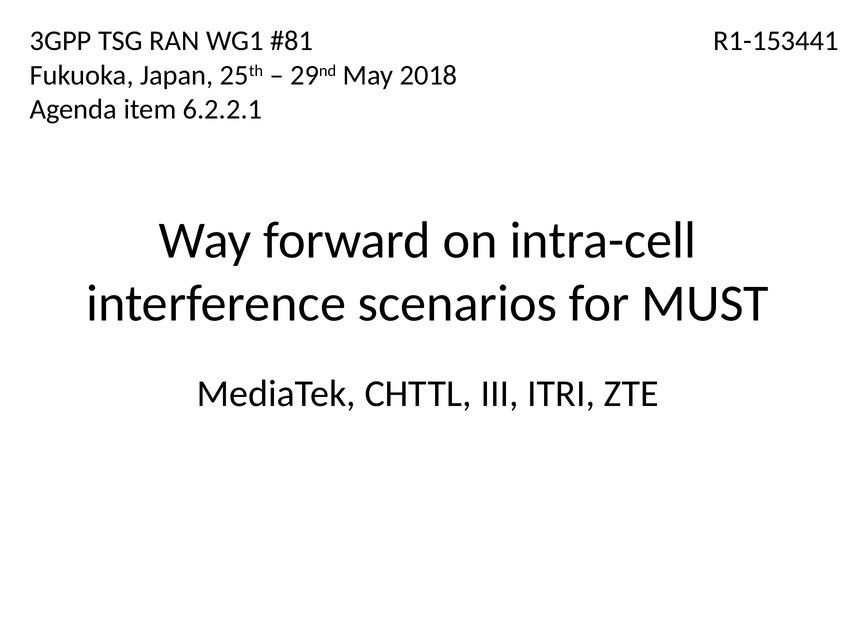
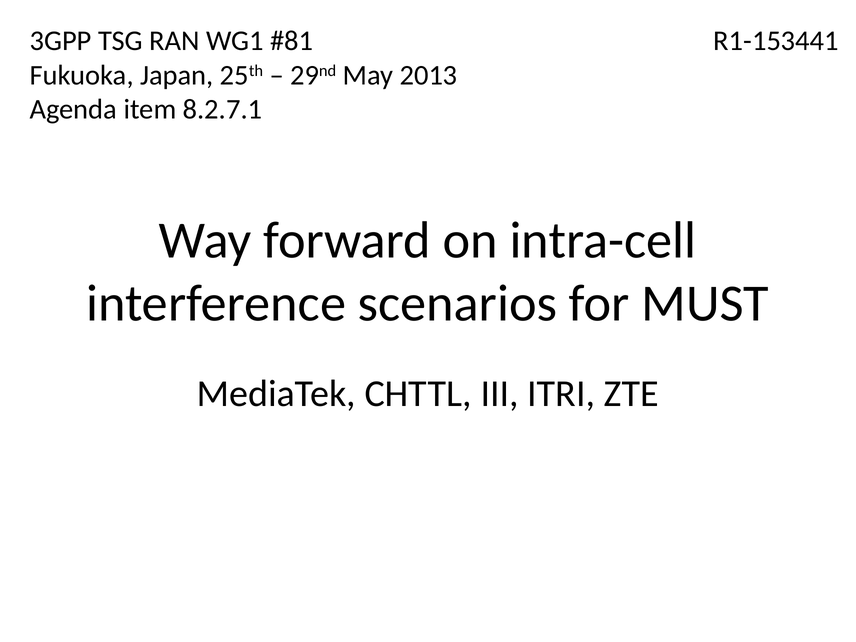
2018: 2018 -> 2013 (428, 75)
6.2.2.1: 6.2.2.1 -> 8.2.7.1 (222, 109)
